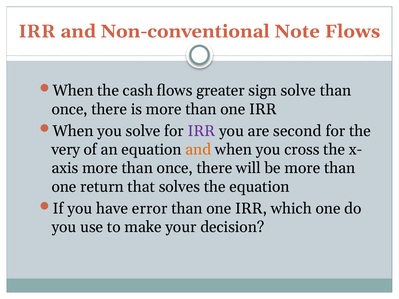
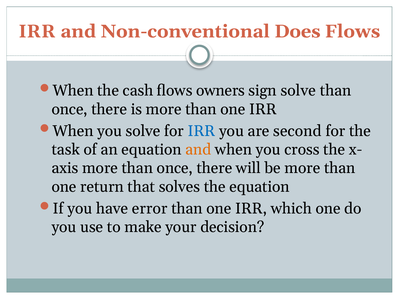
Note: Note -> Does (297, 31)
greater: greater -> owners (221, 91)
IRR colour: purple -> blue (201, 131)
very: very -> task (66, 150)
